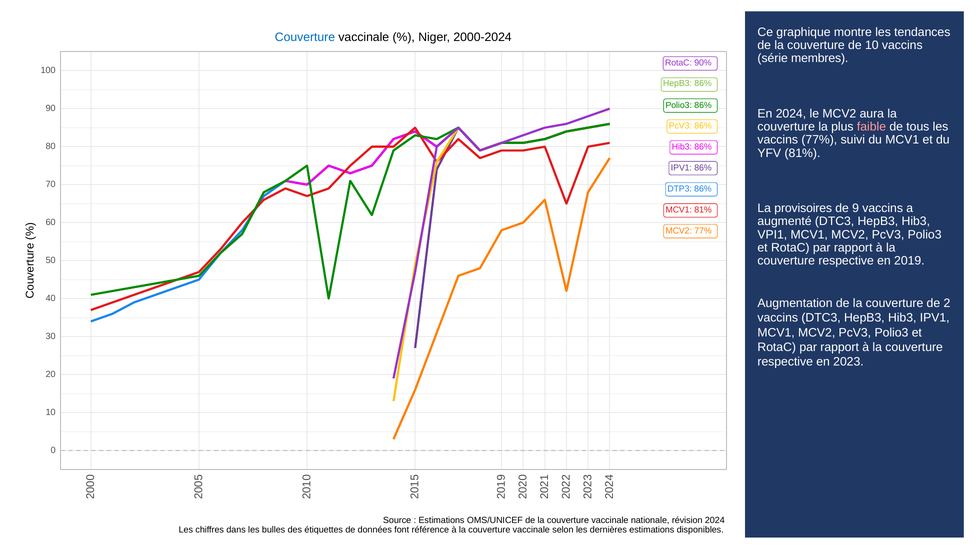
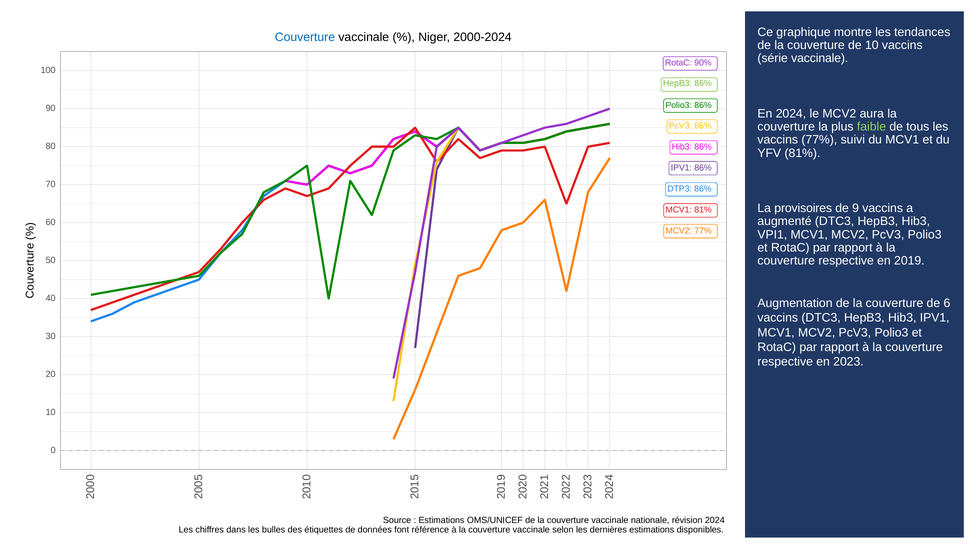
série membres: membres -> vaccinale (820, 58)
faible colour: pink -> light green (872, 127)
de 2: 2 -> 6 (947, 303)
